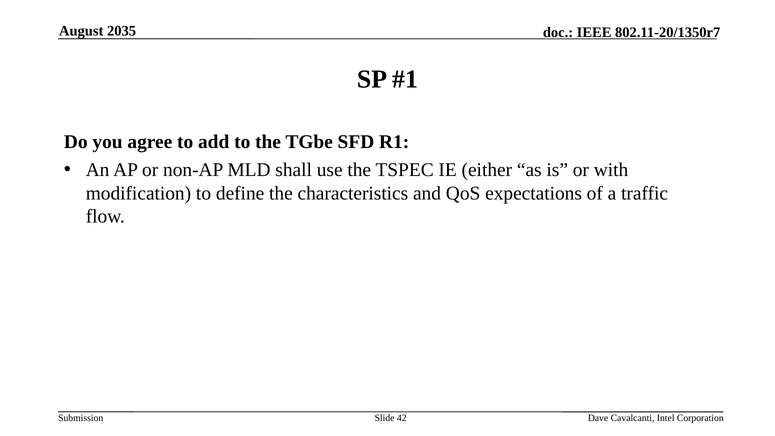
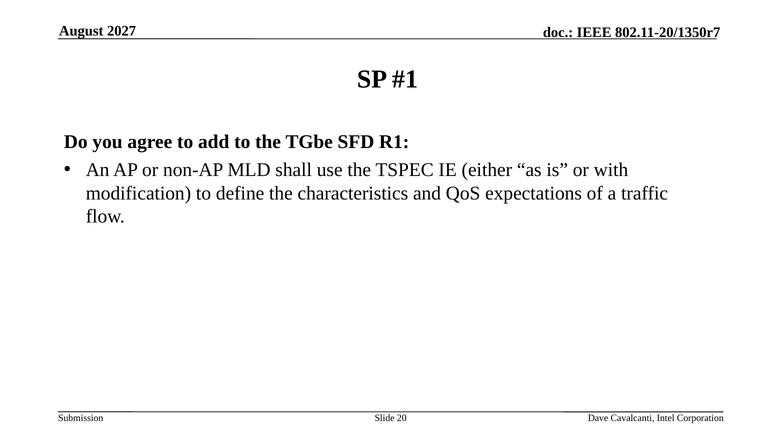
2035: 2035 -> 2027 (122, 31)
42: 42 -> 20 (402, 418)
